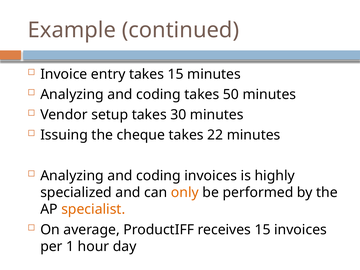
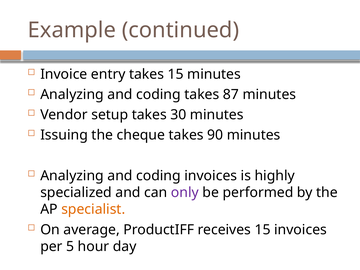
50: 50 -> 87 (231, 94)
22: 22 -> 90 (215, 135)
only colour: orange -> purple (185, 193)
1: 1 -> 5 (70, 246)
